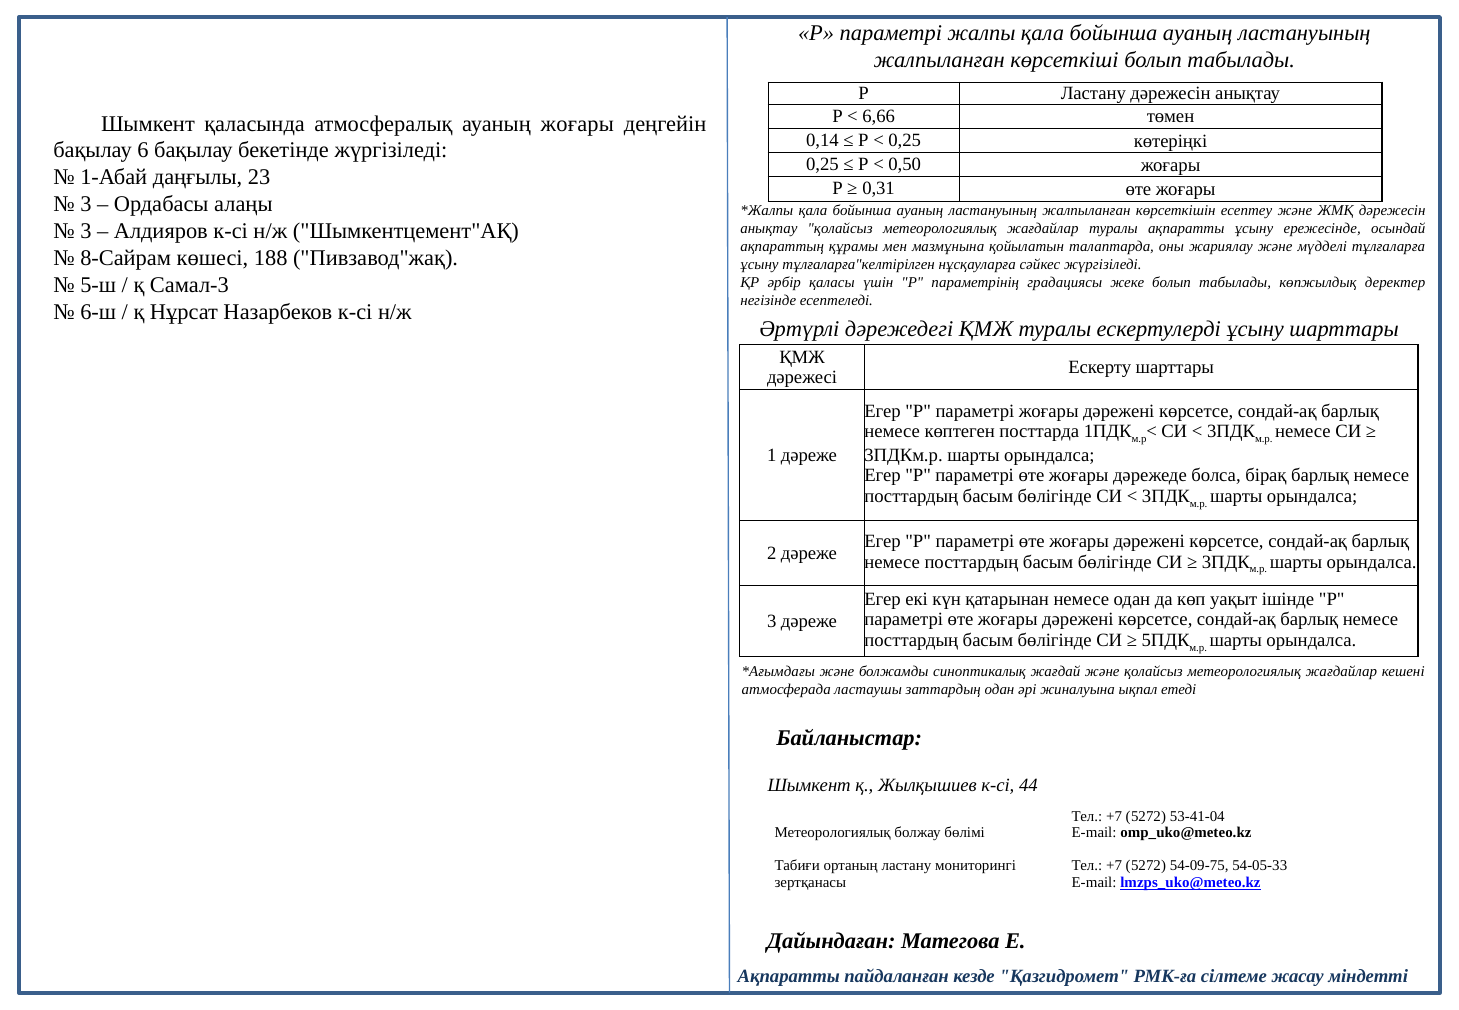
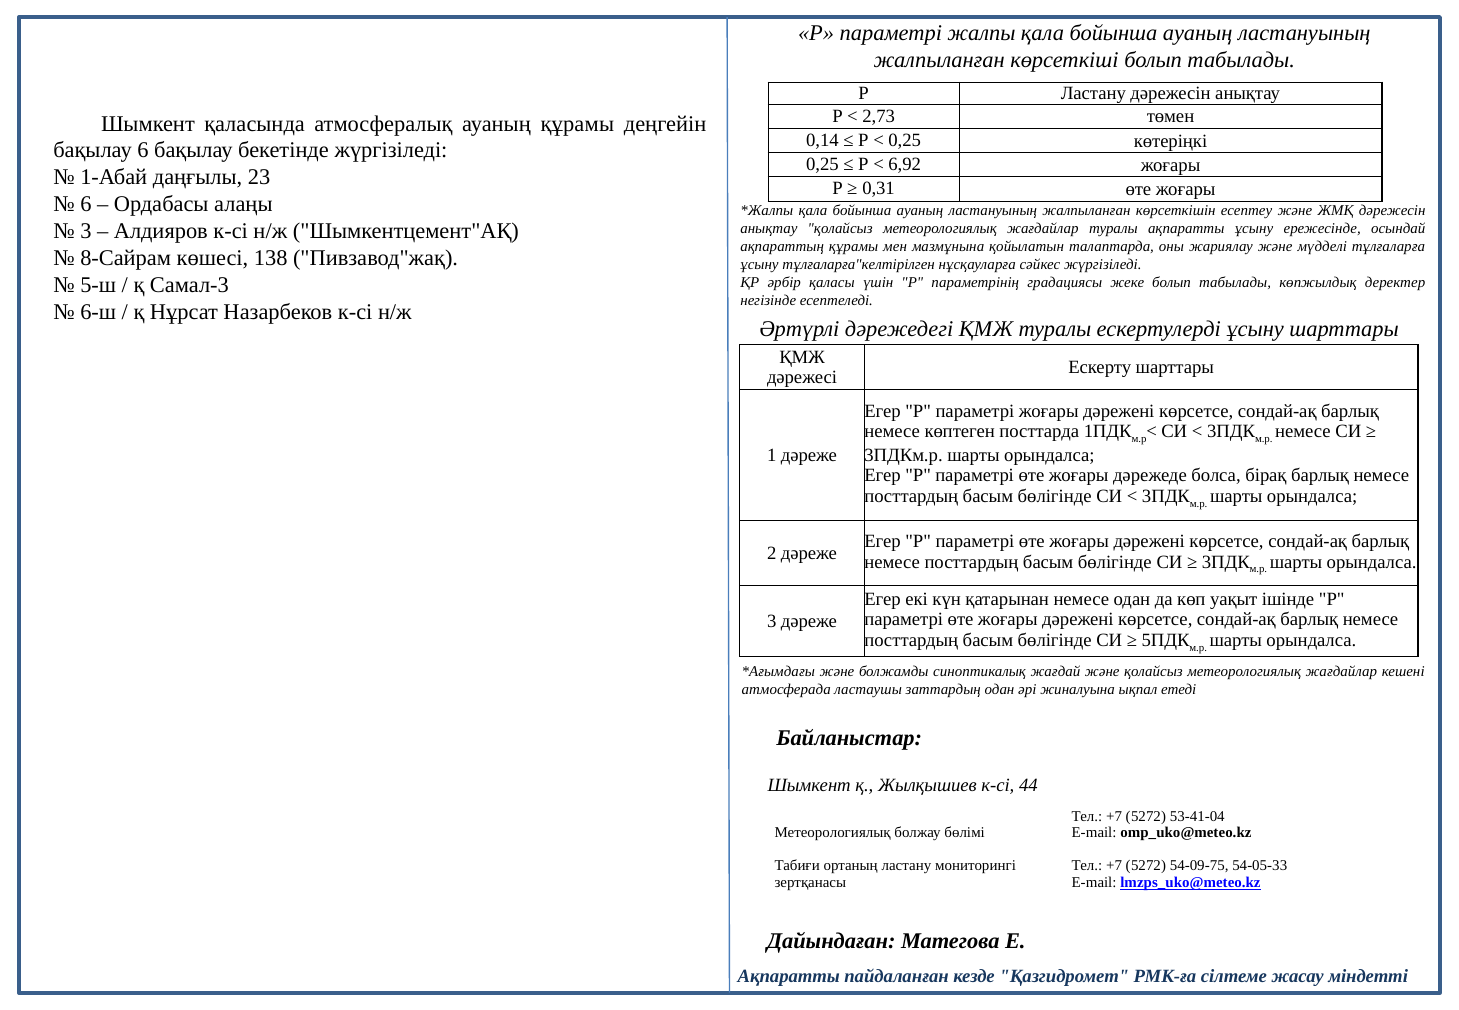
6,66: 6,66 -> 2,73 (879, 117)
ауаның жоғары: жоғары -> құрамы (577, 124)
0,50: 0,50 -> 6,92 (905, 165)
3: 3 -> 6 (86, 204)
188: 188 -> 138 (271, 258)
